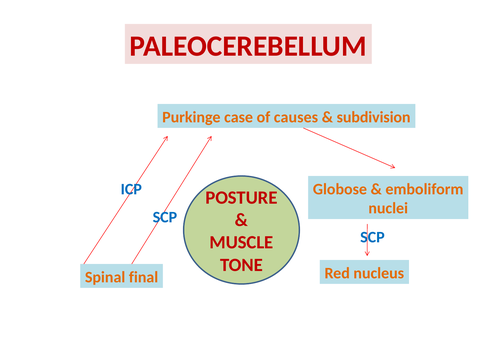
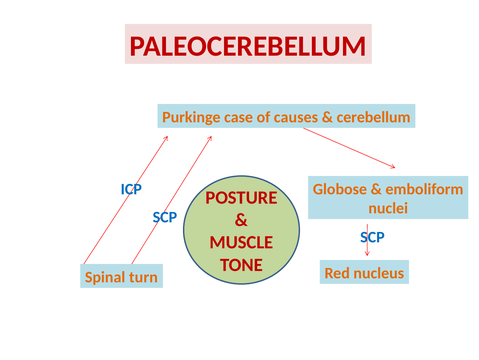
subdivision: subdivision -> cerebellum (374, 117)
final: final -> turn (143, 276)
